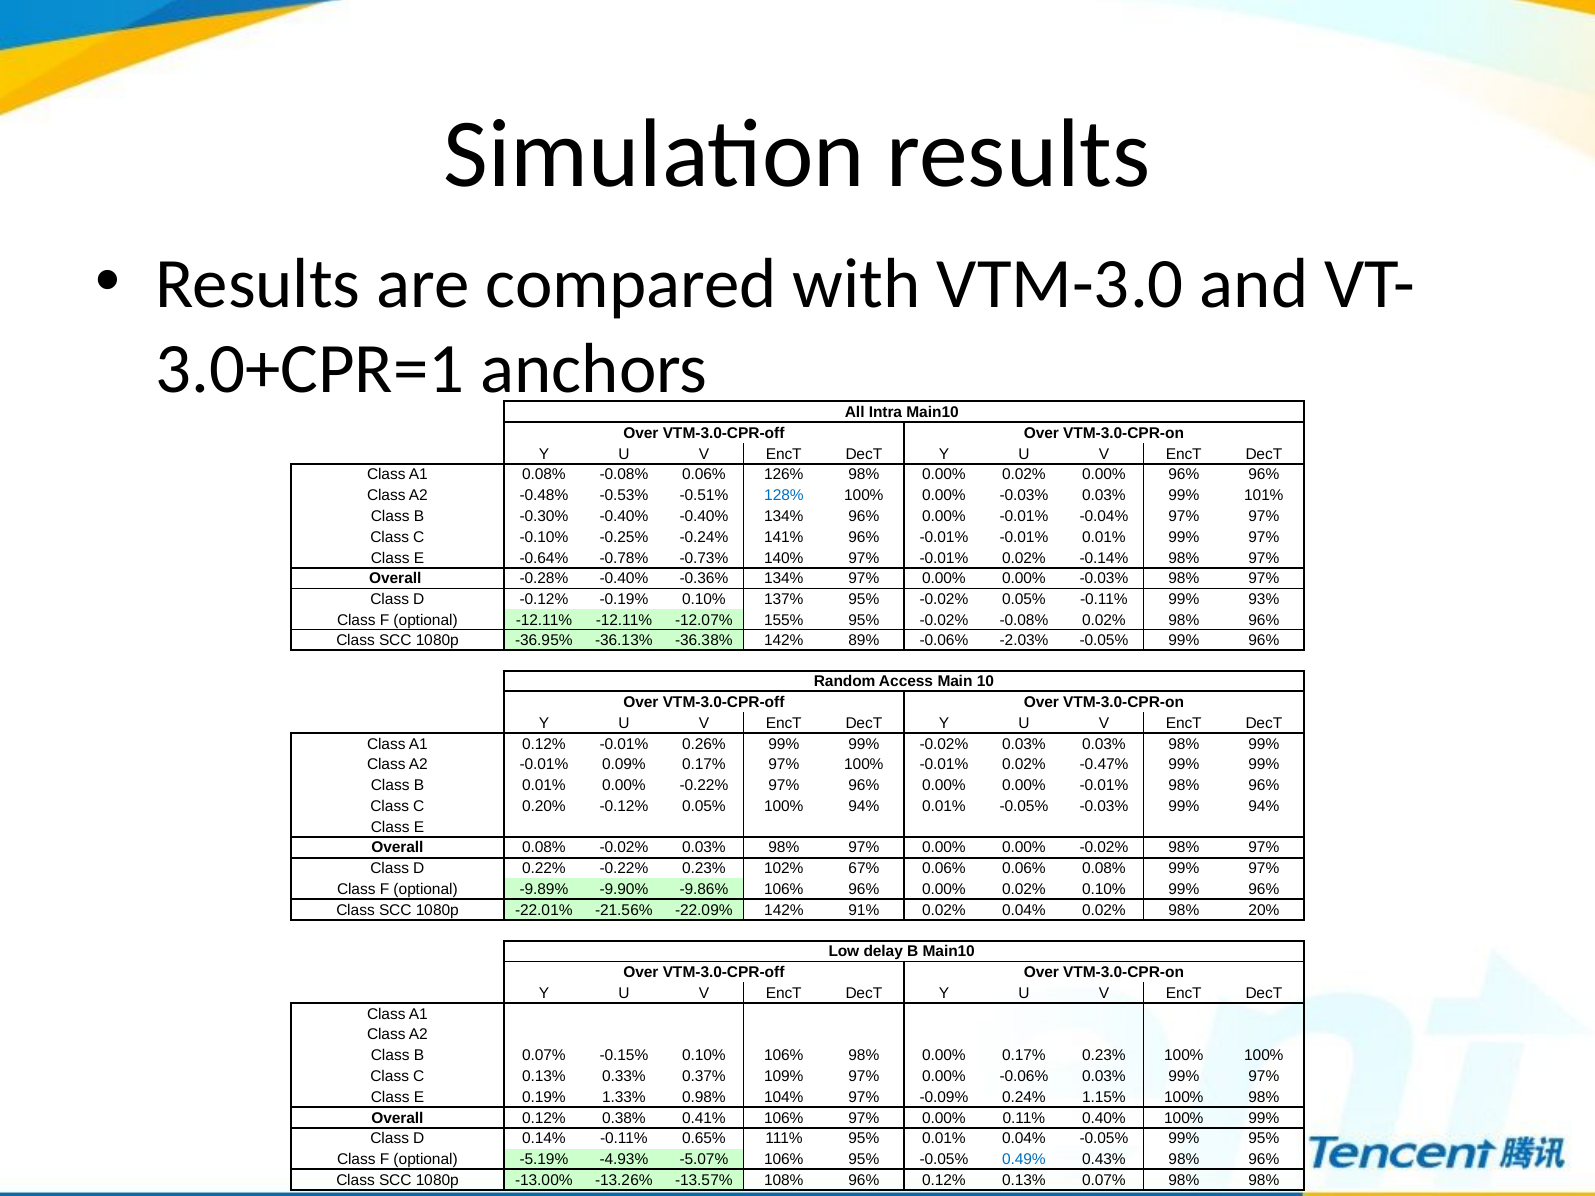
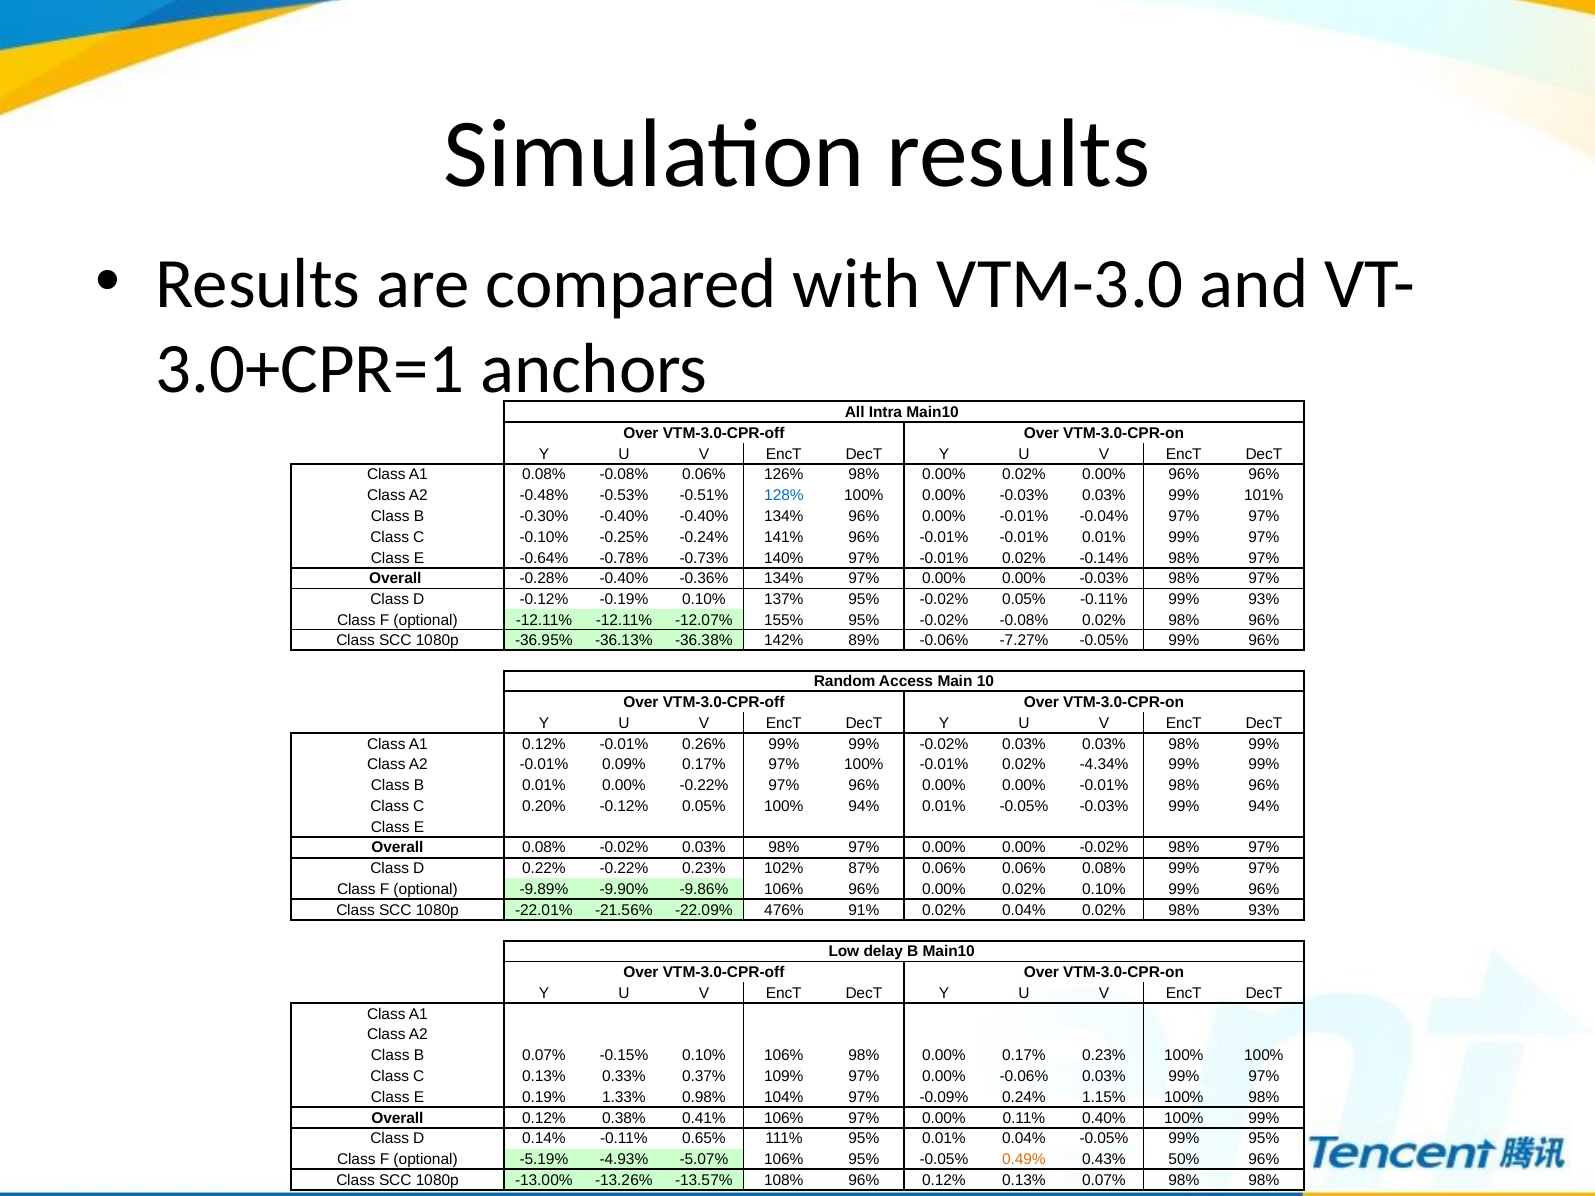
-2.03%: -2.03% -> -7.27% (1024, 640)
-0.47%: -0.47% -> -4.34% (1104, 765)
67%: 67% -> 87% (864, 869)
-22.09% 142%: 142% -> 476% (784, 910)
98% 20%: 20% -> 93% (1264, 910)
0.49% colour: blue -> orange (1024, 1160)
0.43% 98%: 98% -> 50% (1184, 1160)
